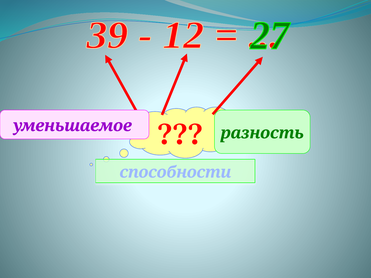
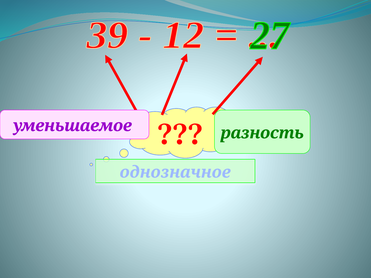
способности: способности -> однозначное (175, 172)
